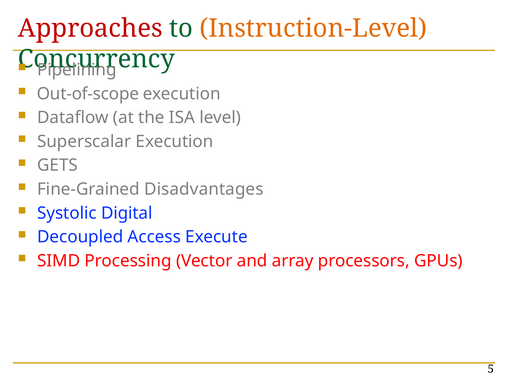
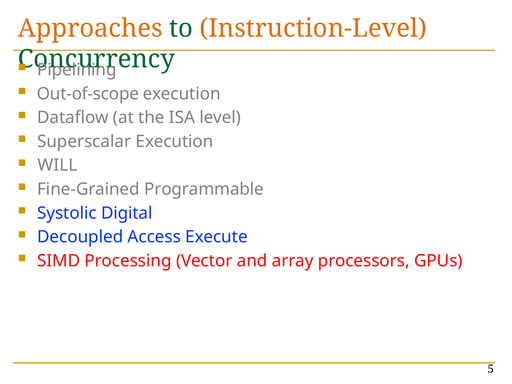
Approaches colour: red -> orange (90, 28)
GETS: GETS -> WILL (57, 165)
Disadvantages: Disadvantages -> Programmable (204, 189)
